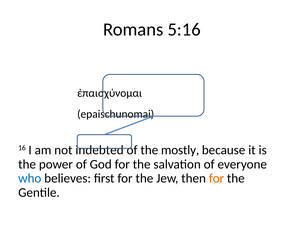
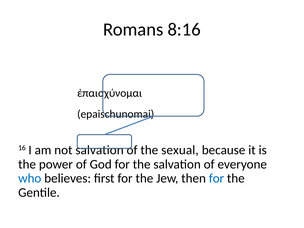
5:16: 5:16 -> 8:16 (184, 29)
not indebted: indebted -> salvation (100, 150)
mostly: mostly -> sexual (180, 150)
for colour: orange -> blue (216, 178)
